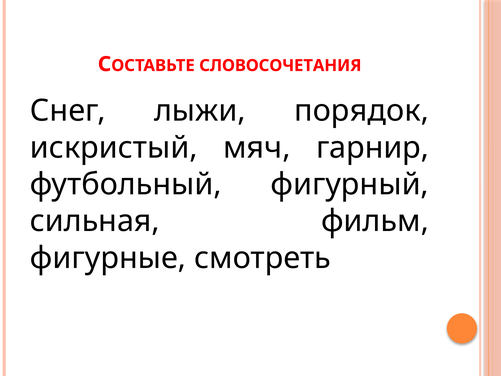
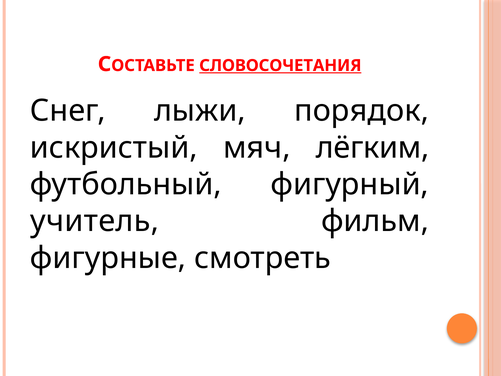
СЛОВОСОЧЕТАНИЯ underline: none -> present (280, 65)
гарнир: гарнир -> лёгким (373, 147)
сильная: сильная -> учитель (95, 221)
